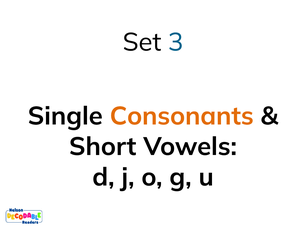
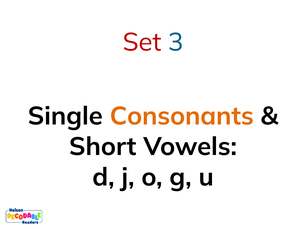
Set colour: black -> red (142, 42)
